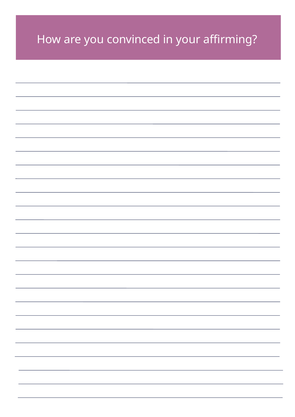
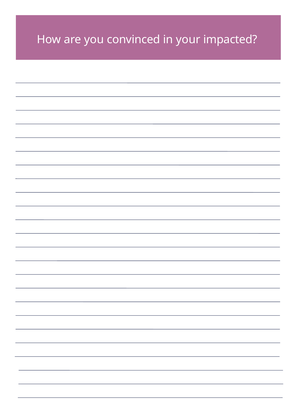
affirming: affirming -> impacted (230, 40)
